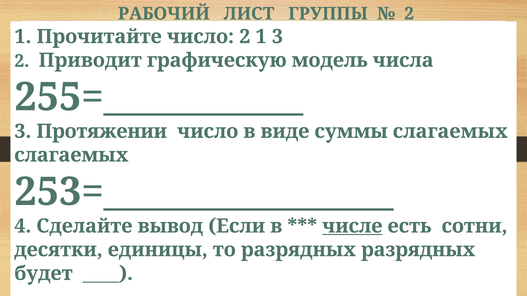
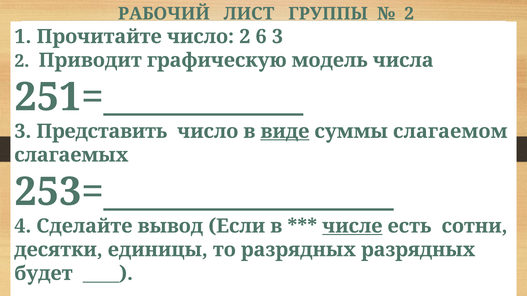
число 2 1: 1 -> 6 (261, 37)
255=___________: 255=___________ -> 251=___________ (159, 97)
Протяжении: Протяжении -> Представить (102, 132)
виде underline: none -> present (285, 132)
суммы слагаемых: слагаемых -> слагаемом (450, 132)
